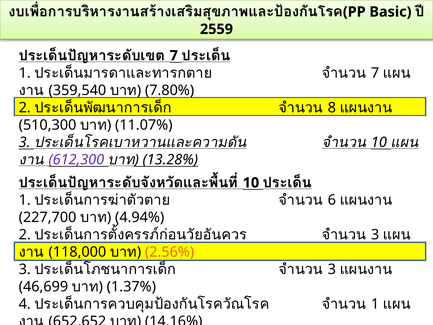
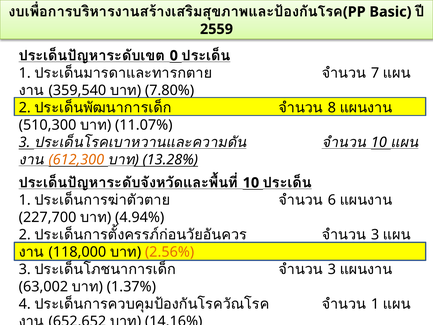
7: 7 -> 0 (174, 56)
612,300 colour: purple -> orange (76, 160)
46,699: 46,699 -> 63,002 (43, 287)
